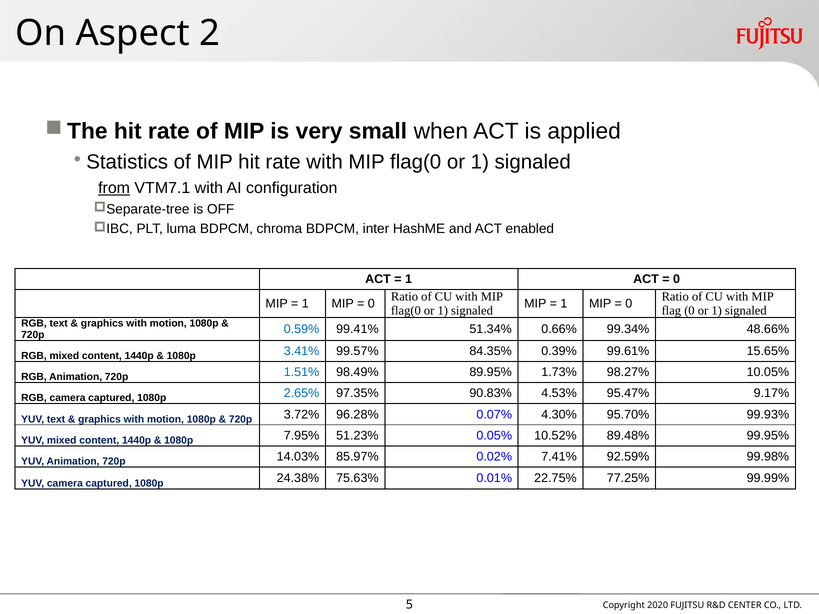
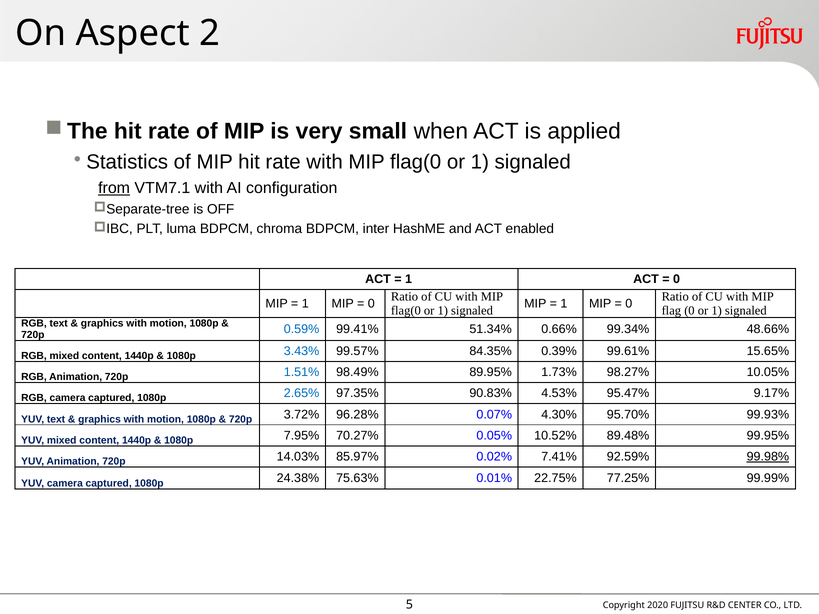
3.41%: 3.41% -> 3.43% (302, 351)
51.23%: 51.23% -> 70.27% (357, 436)
99.98% underline: none -> present (768, 457)
